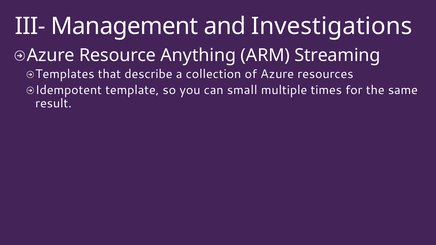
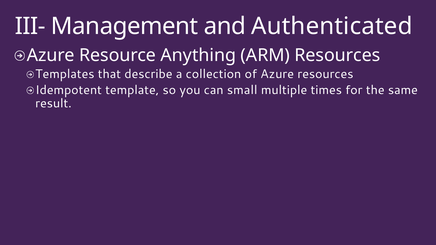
Investigations: Investigations -> Authenticated (332, 26)
ARM Streaming: Streaming -> Resources (337, 55)
